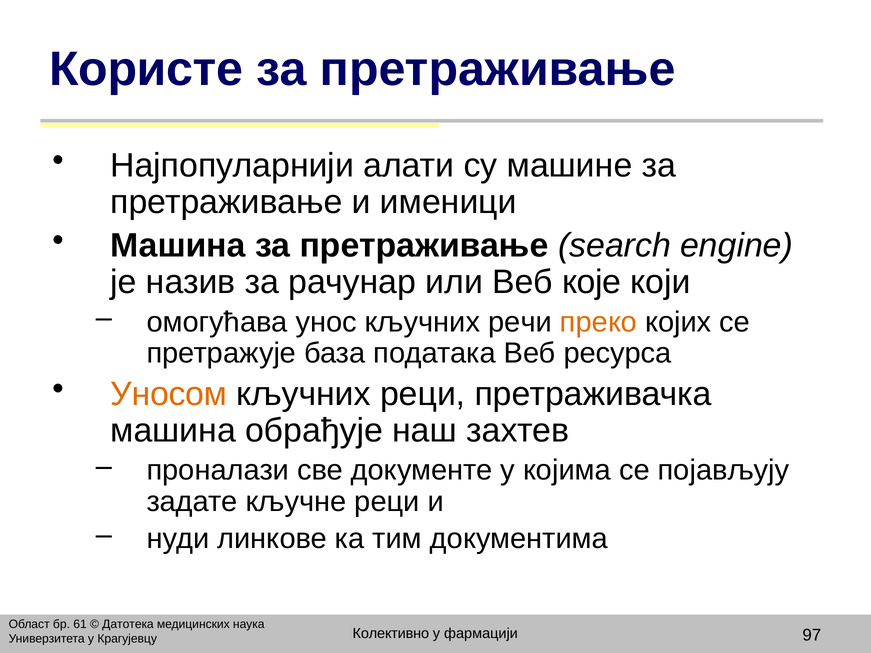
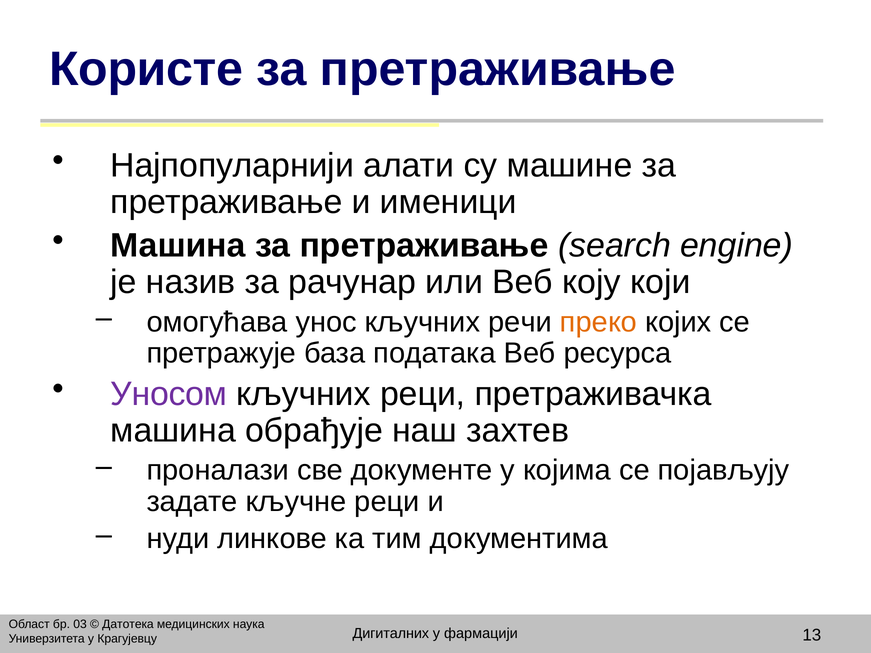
које: које -> коју (591, 282)
Уносом colour: orange -> purple (169, 394)
61: 61 -> 03 (80, 624)
Колективно: Колективно -> Дигиталних (391, 634)
97: 97 -> 13 (812, 635)
